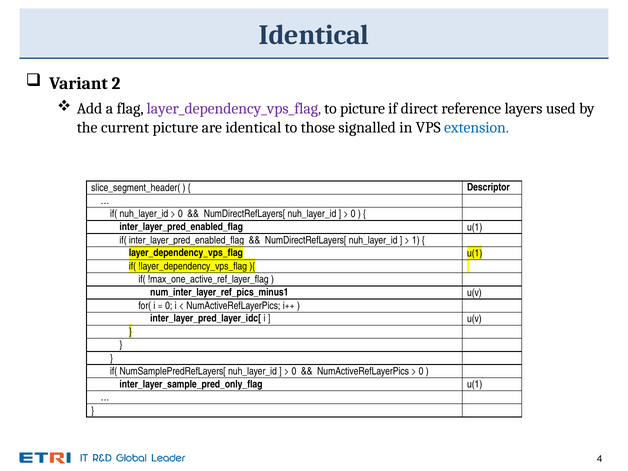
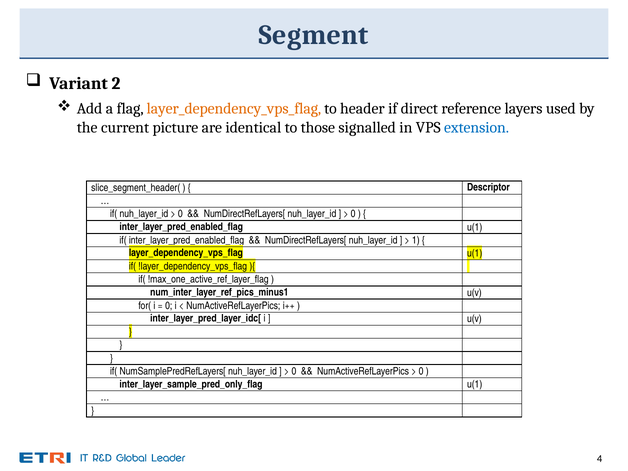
Identical: Identical -> Segment (314, 35)
layer_dependency_vps_flag colour: purple -> orange (234, 109)
to picture: picture -> header (362, 109)
